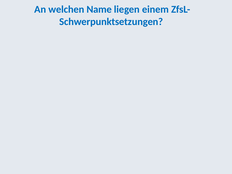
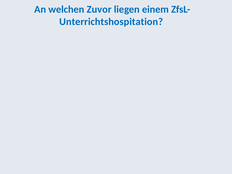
Name: Name -> Zuvor (99, 9)
Schwerpunktsetzungen: Schwerpunktsetzungen -> Unterrichtshospitation (111, 22)
